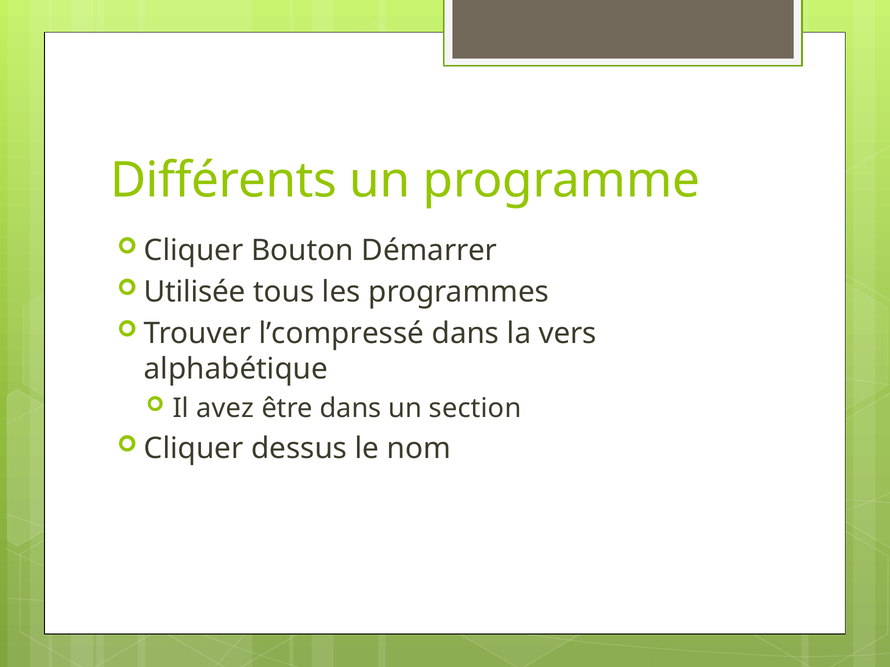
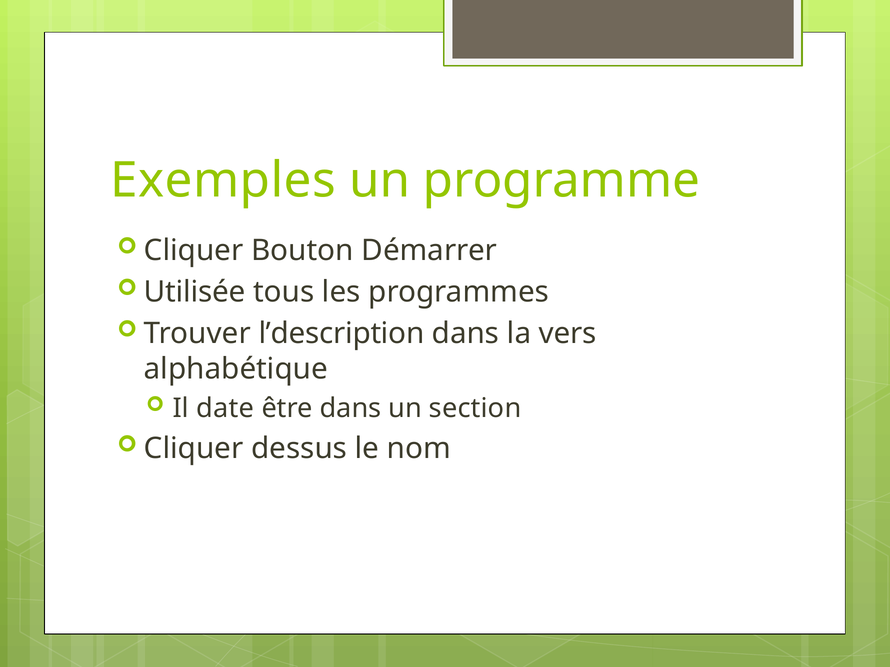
Différents: Différents -> Exemples (223, 181)
l’compressé: l’compressé -> l’description (341, 334)
avez: avez -> date (225, 409)
